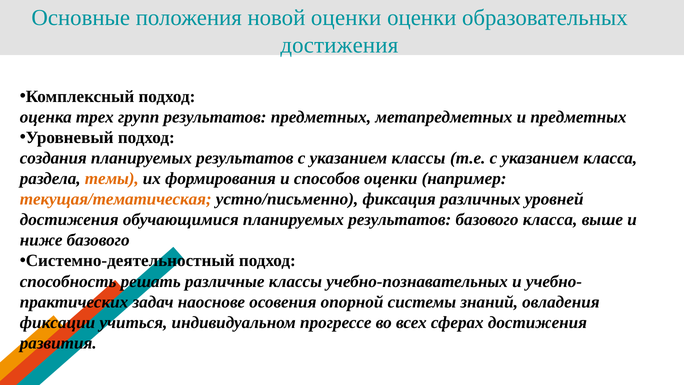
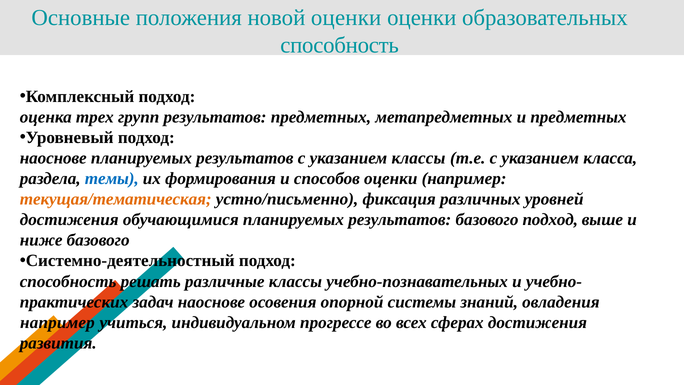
достижения: достижения -> способность (340, 45)
создания: создания -> наоснове (53, 158)
темы colour: orange -> blue (112, 179)
базового класса: класса -> подход (550, 220)
фиксации: фиксации -> например (57, 322)
